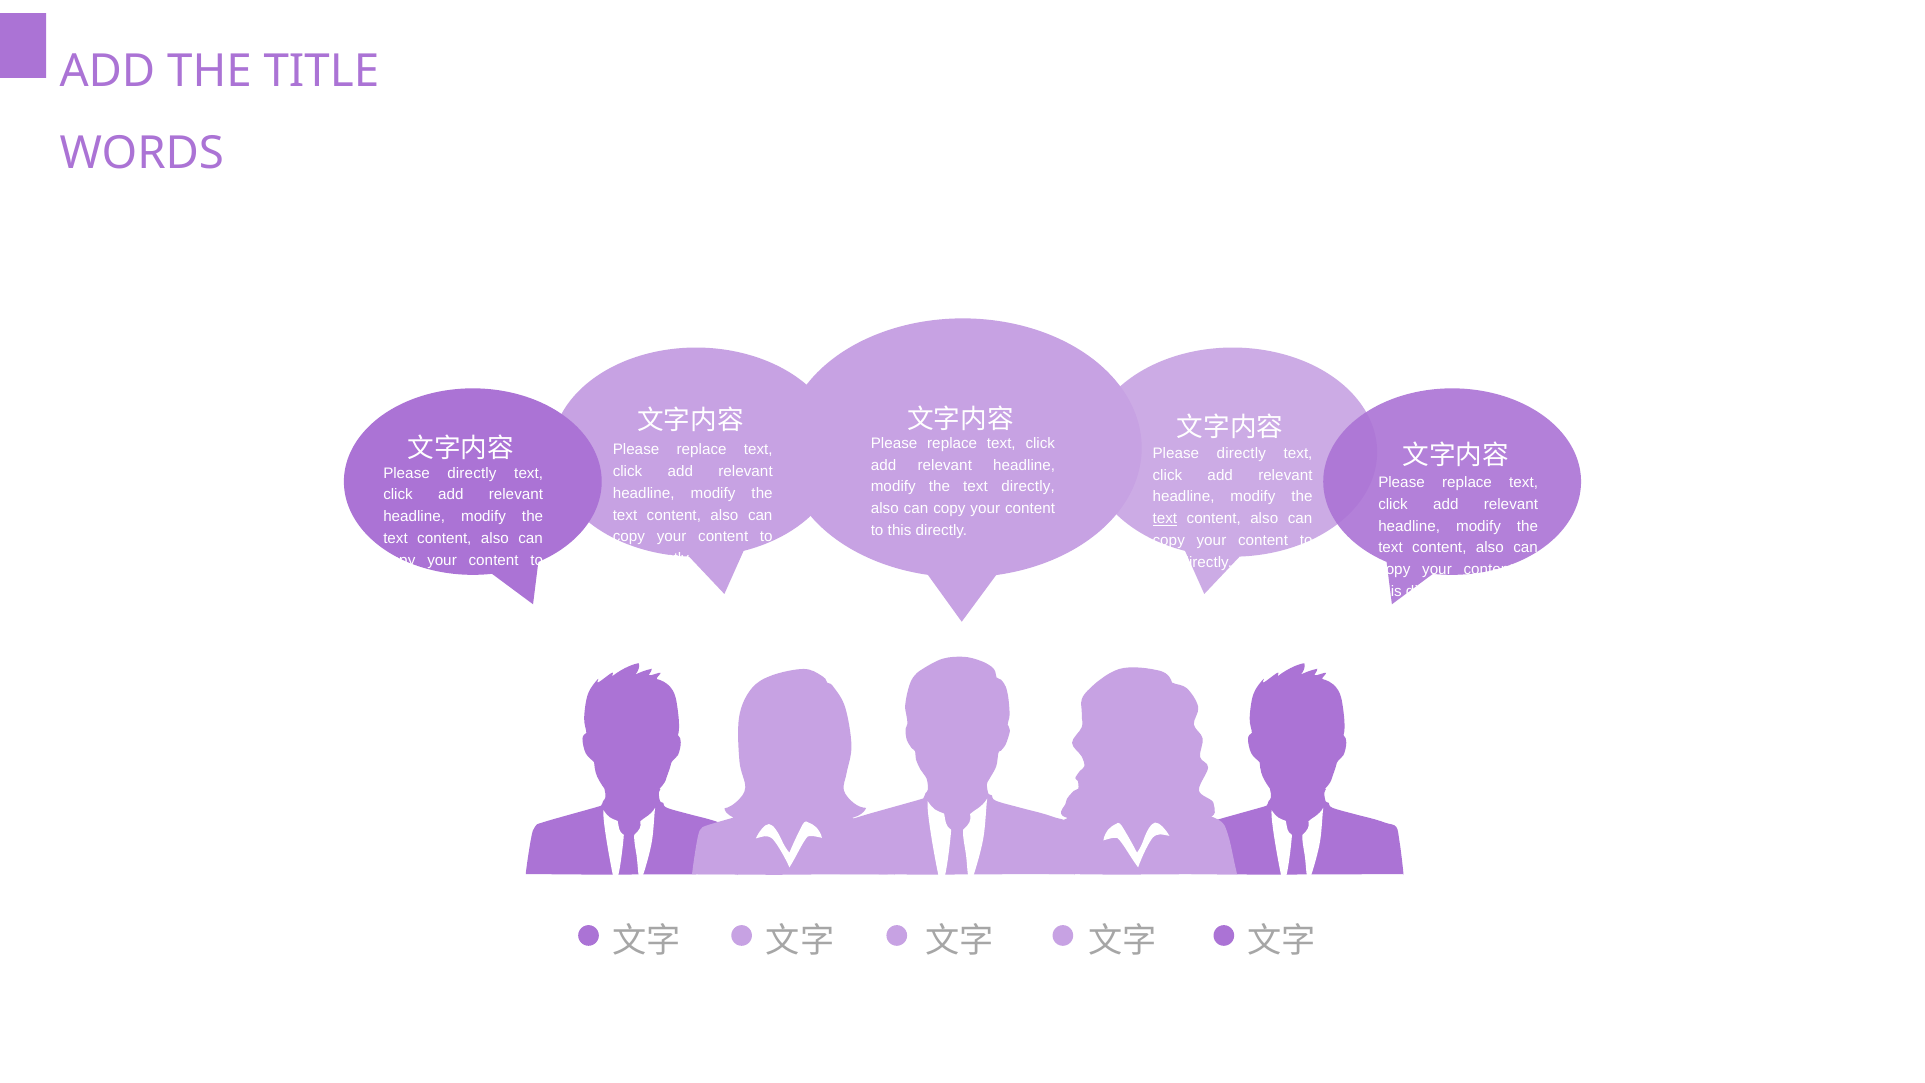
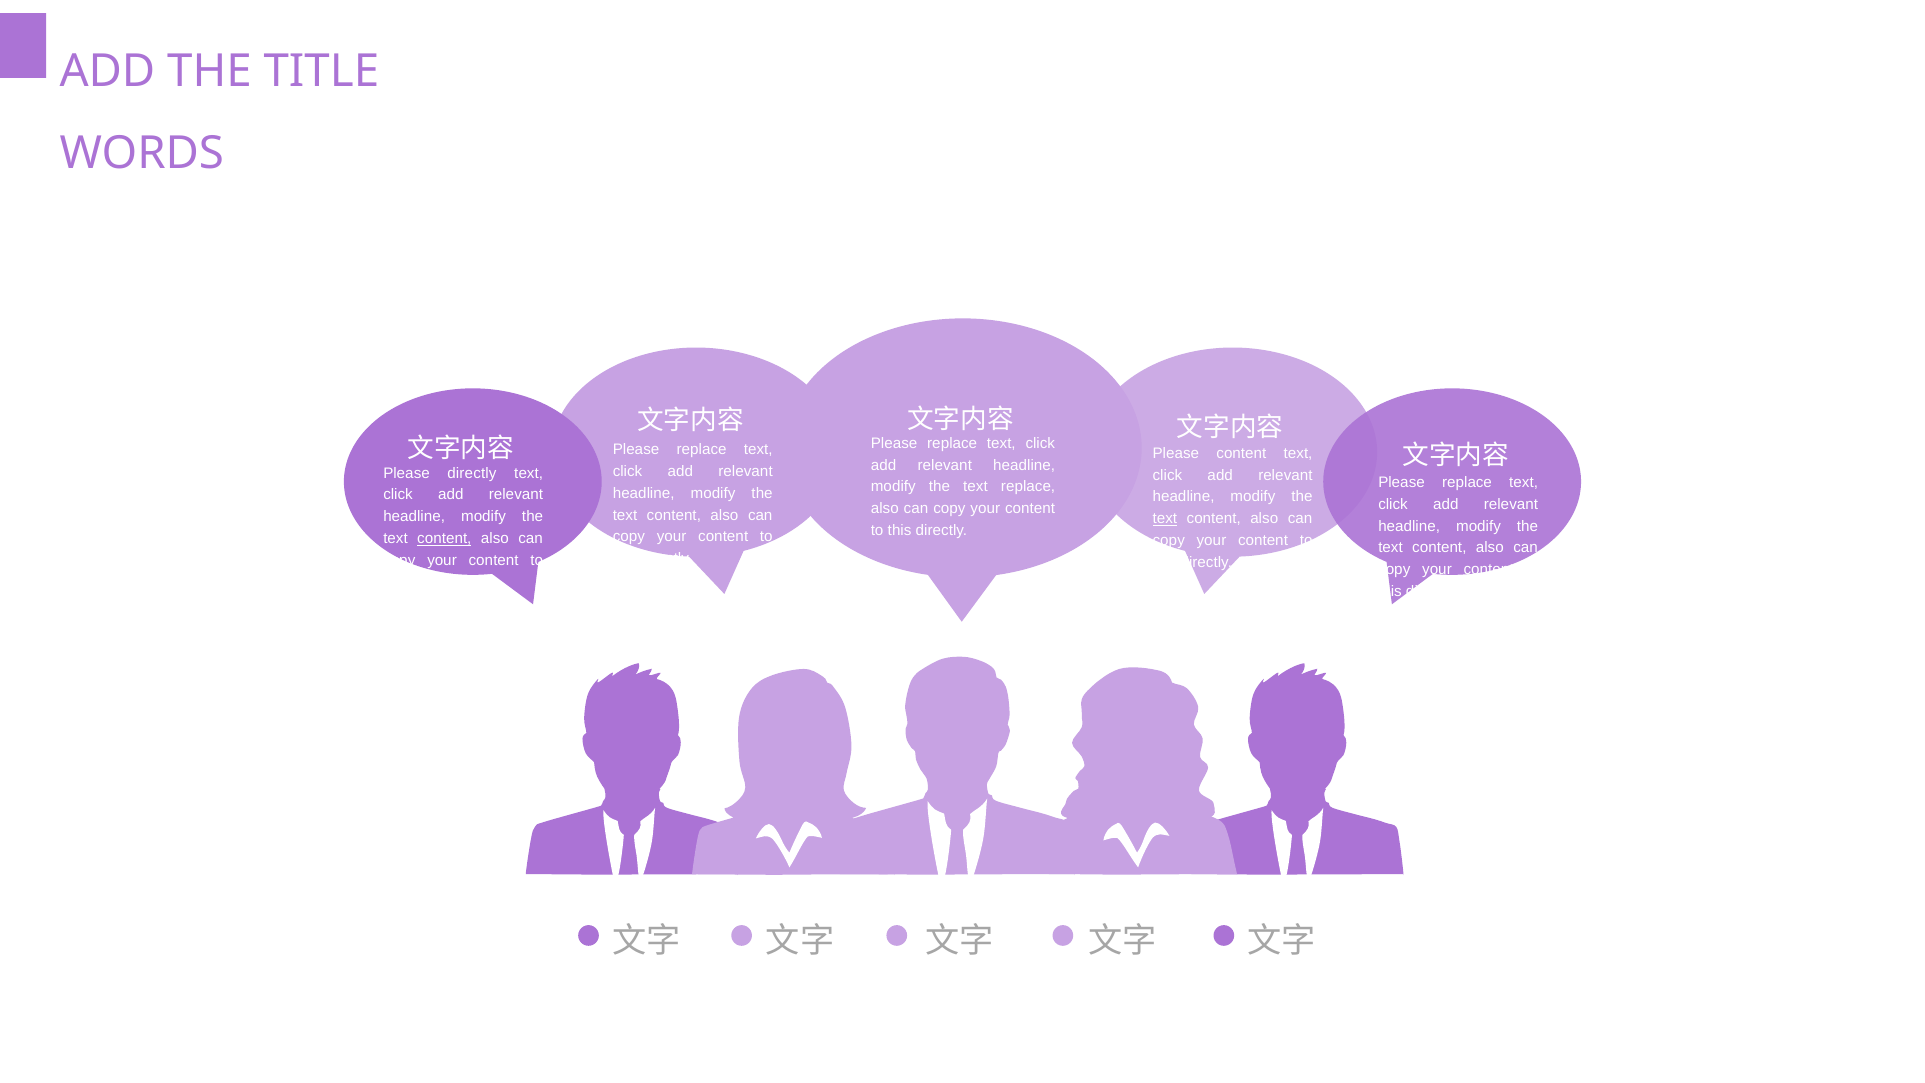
directly: directly -> content (1241, 453)
text directly: directly -> replace (1028, 487)
content underline: none -> present (444, 538)
